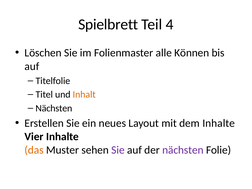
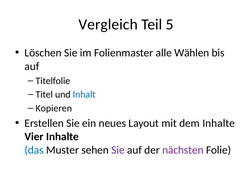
Spielbrett: Spielbrett -> Vergleich (108, 24)
4: 4 -> 5 (170, 24)
Können: Können -> Wählen (192, 53)
Inhalt colour: orange -> blue (84, 94)
Nächsten: Nächsten -> Kopieren (54, 108)
das colour: orange -> blue (34, 150)
